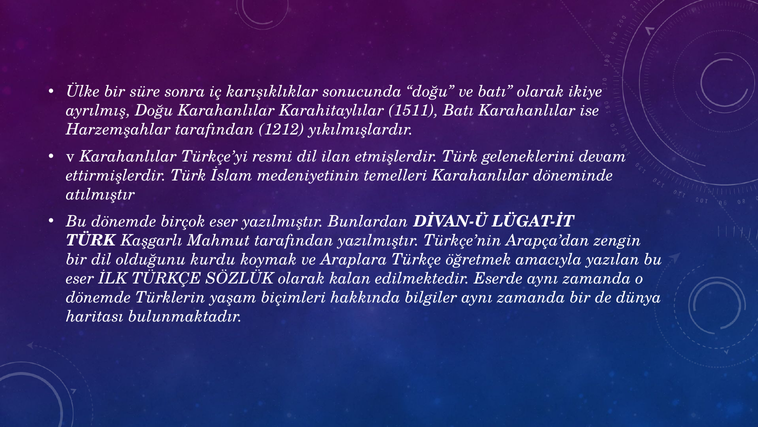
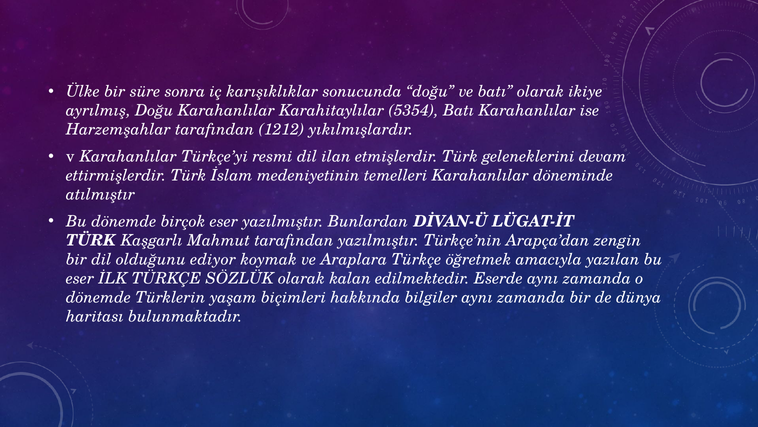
1511: 1511 -> 5354 (414, 111)
kurdu: kurdu -> ediyor (213, 259)
